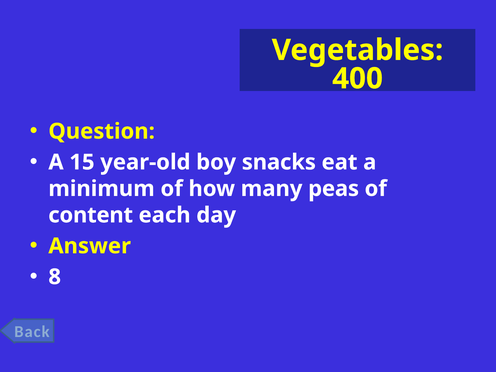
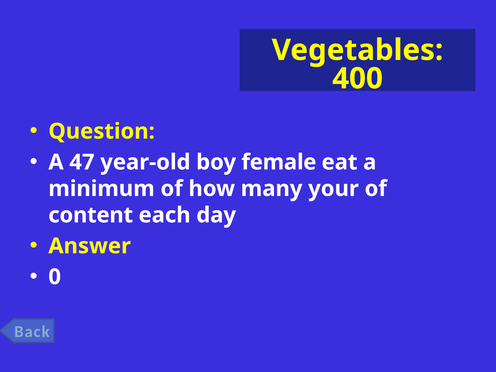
15: 15 -> 47 (82, 162)
snacks: snacks -> female (279, 162)
peas: peas -> your (333, 189)
8: 8 -> 0 (55, 277)
